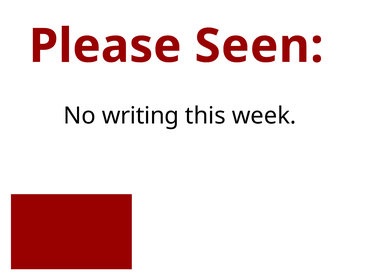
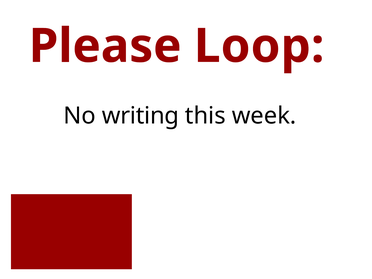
Seen: Seen -> Loop (259, 46)
